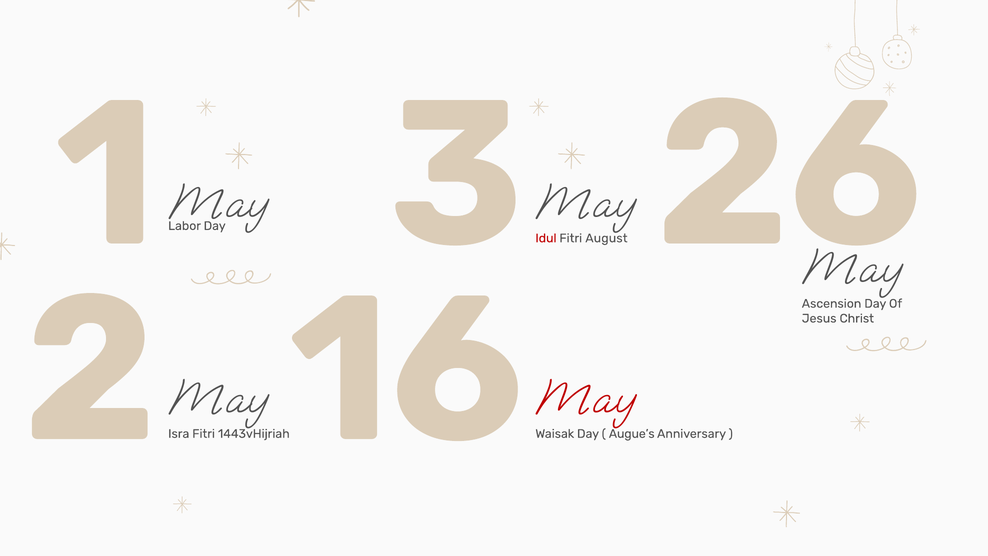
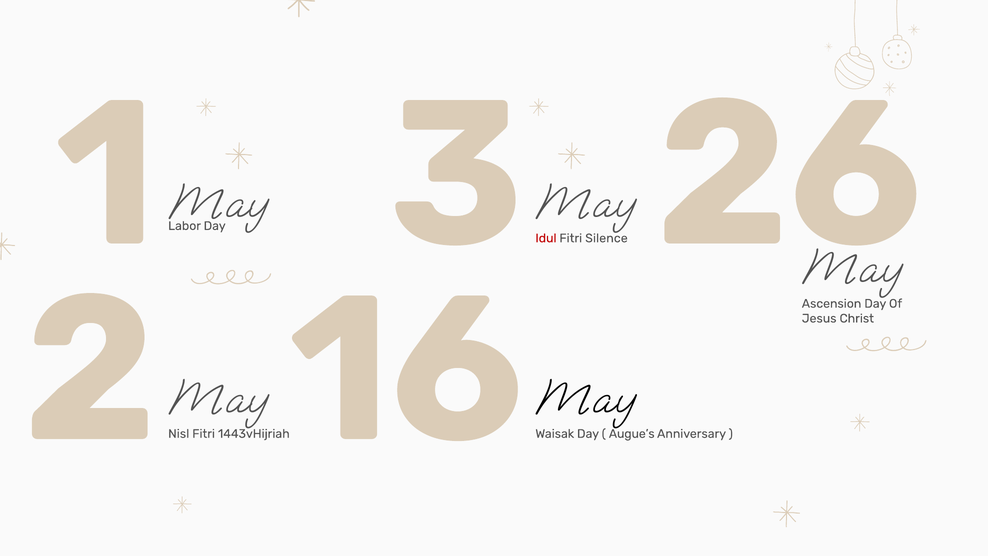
August: August -> Silence (606, 238)
May colour: red -> black (585, 396)
Isra: Isra -> Nisl (179, 434)
